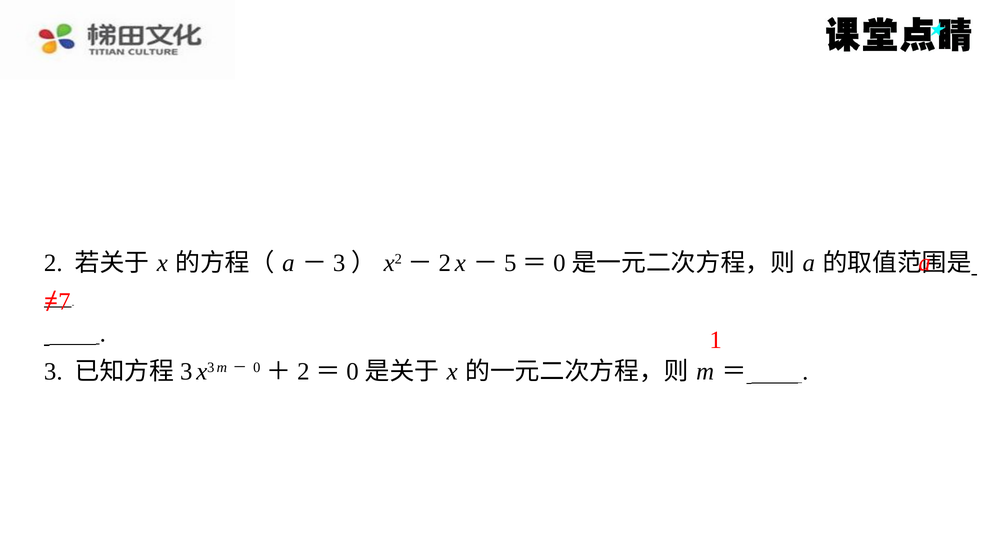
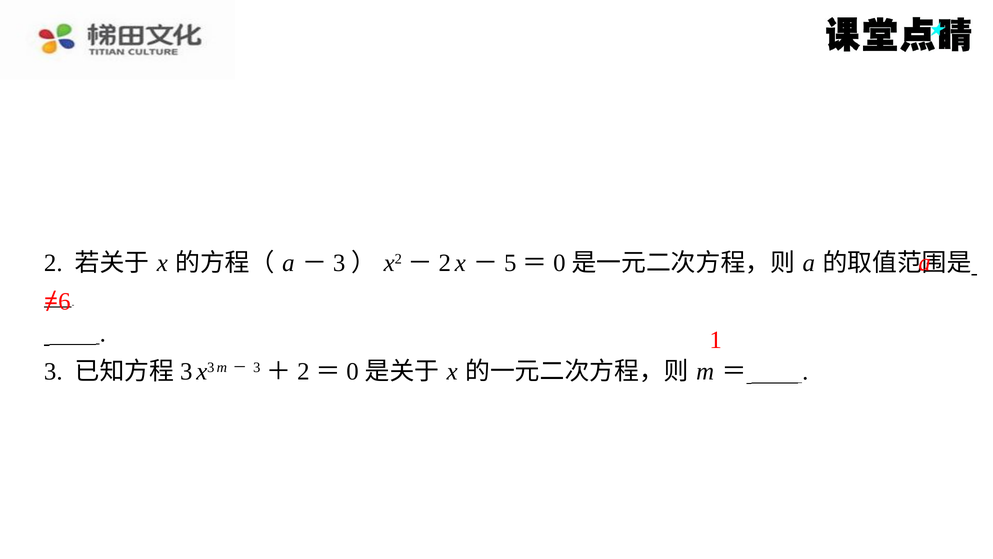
7: 7 -> 6 (64, 301)
0: 0 -> 3 (257, 367)
